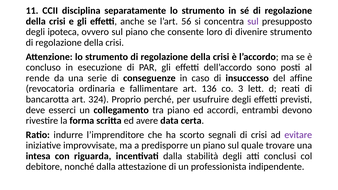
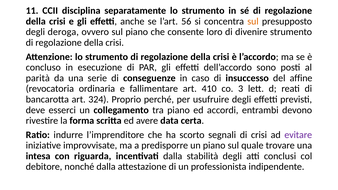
sul colour: purple -> orange (253, 21)
ipoteca: ipoteca -> deroga (63, 32)
rende: rende -> parità (38, 78)
136: 136 -> 410 (209, 89)
